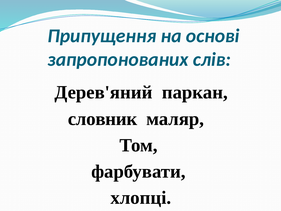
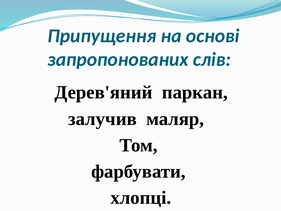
словник: словник -> залучив (102, 119)
